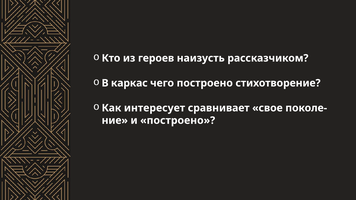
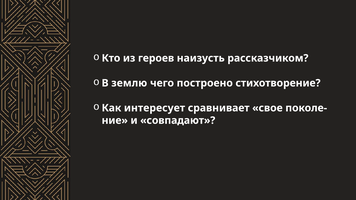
каркас: каркас -> землю (129, 83)
и построено: построено -> совпадают (178, 121)
